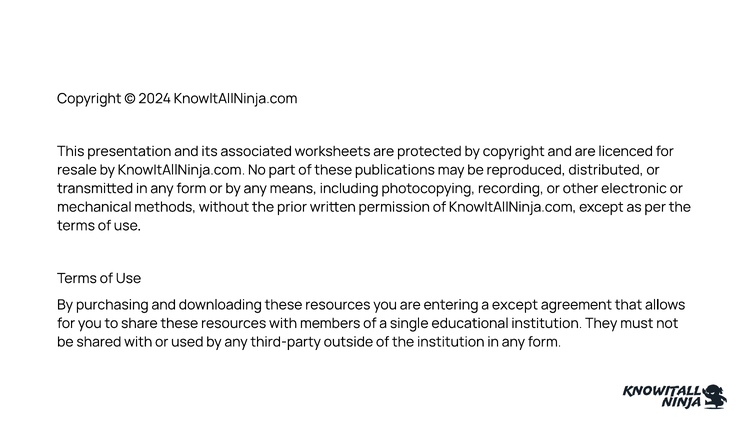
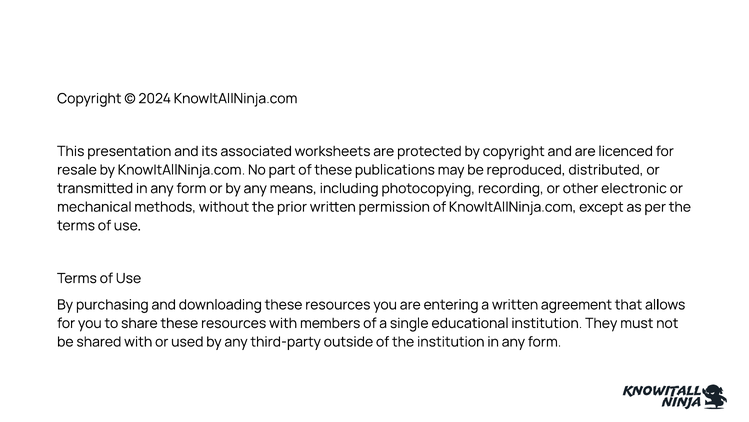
a except: except -> written (515, 304)
